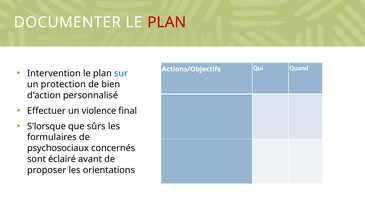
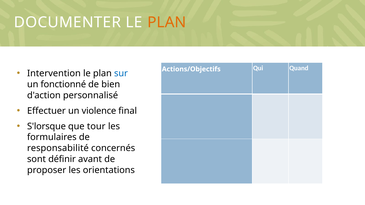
PLAN colour: red -> orange (167, 22)
protection: protection -> fonctionné (63, 85)
sûrs: sûrs -> tour (96, 126)
psychosociaux: psychosociaux -> responsabilité (58, 148)
éclairé: éclairé -> définir (62, 159)
